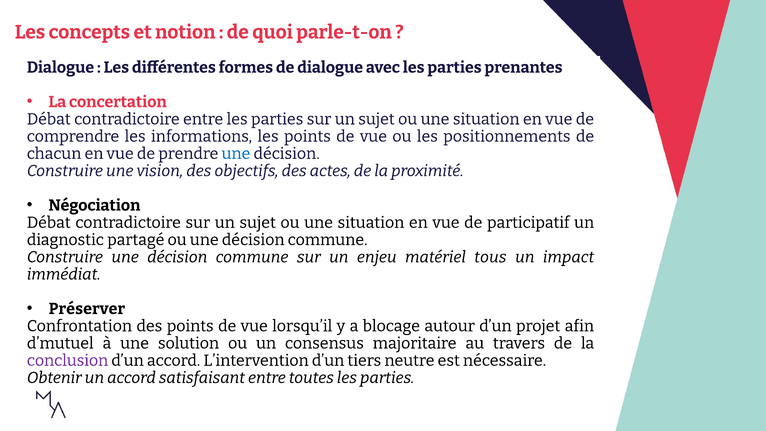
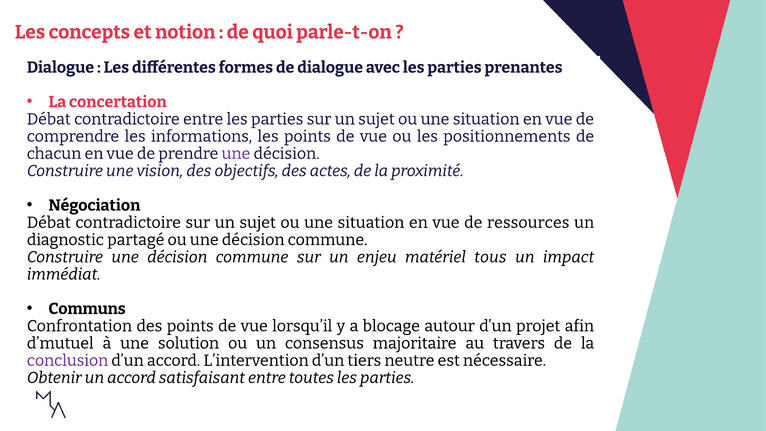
une colour: blue -> purple (236, 154)
participatif: participatif -> ressources (528, 222)
Préserver: Préserver -> Communs (87, 309)
